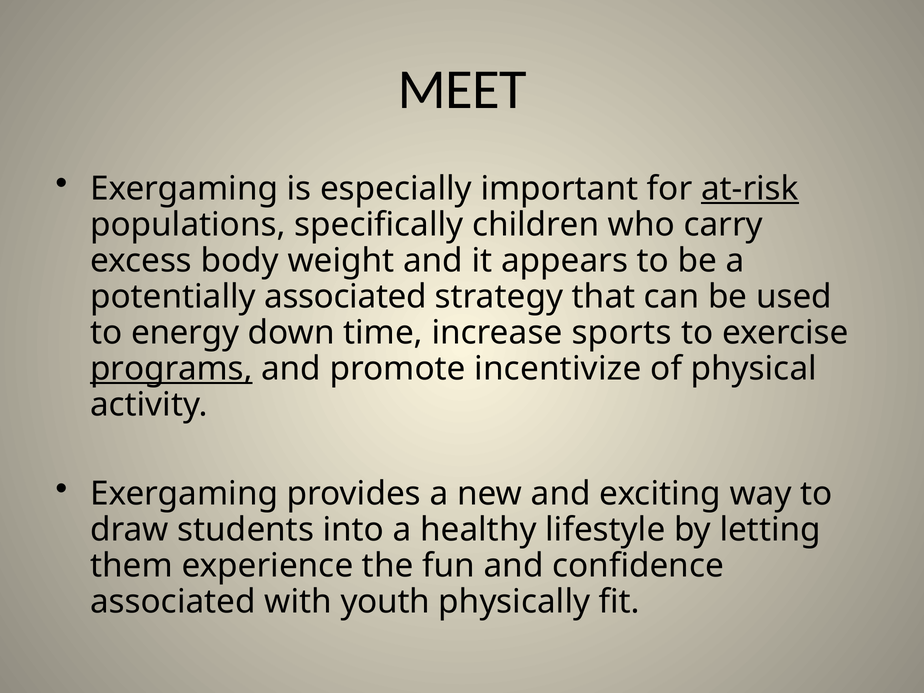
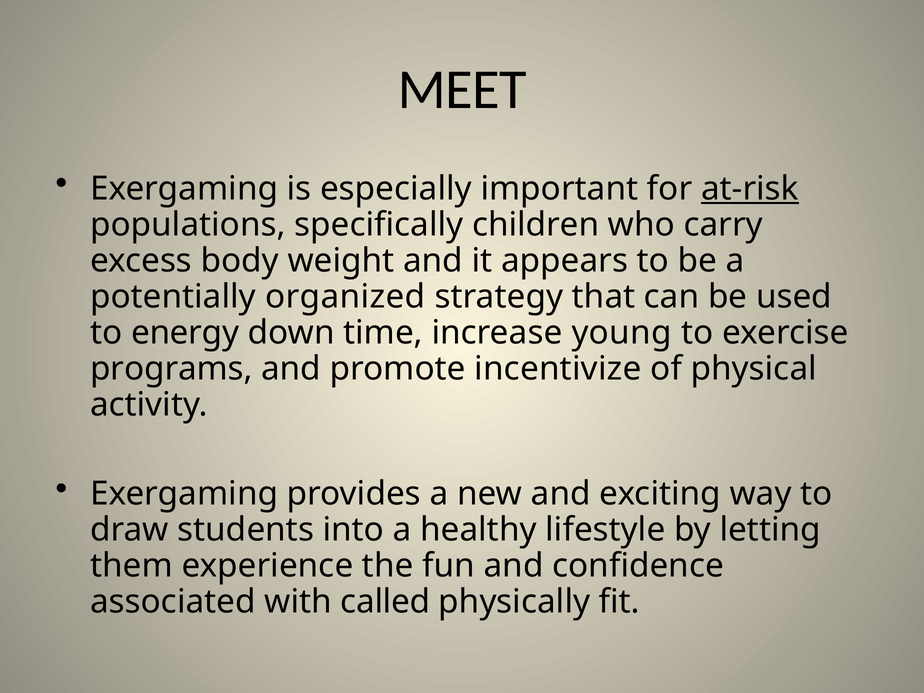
potentially associated: associated -> organized (345, 297)
sports: sports -> young (622, 333)
programs underline: present -> none (171, 369)
youth: youth -> called (385, 602)
